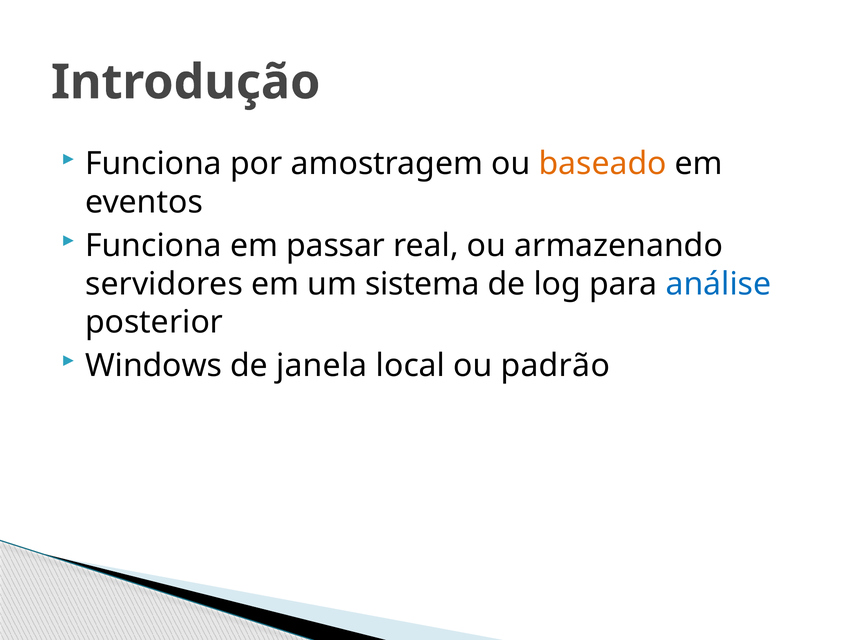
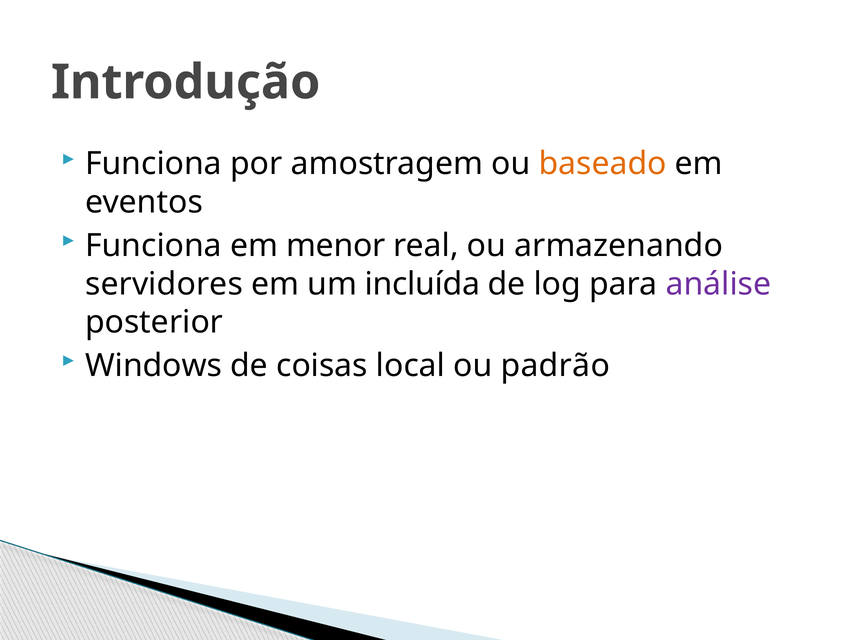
passar: passar -> menor (336, 245)
sistema: sistema -> incluída (423, 284)
análise colour: blue -> purple (718, 284)
janela: janela -> coisas (322, 365)
